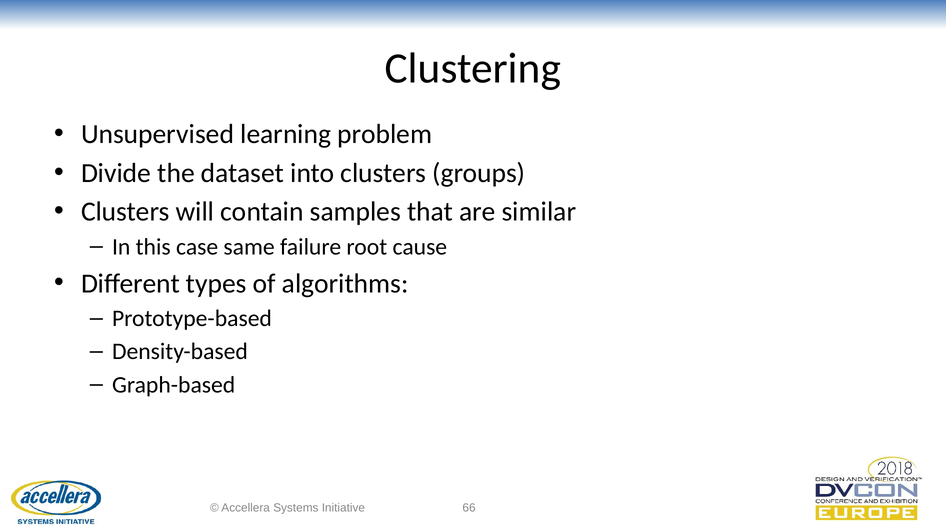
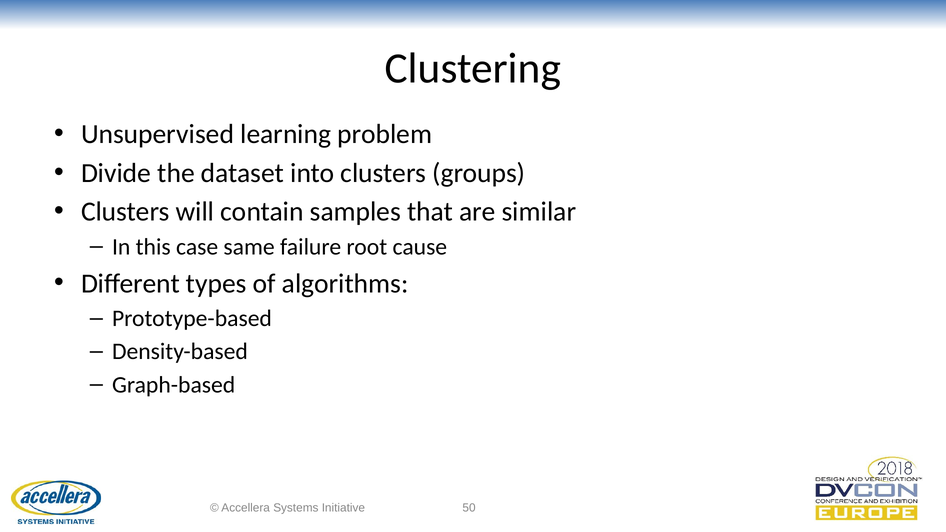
66: 66 -> 50 (469, 508)
